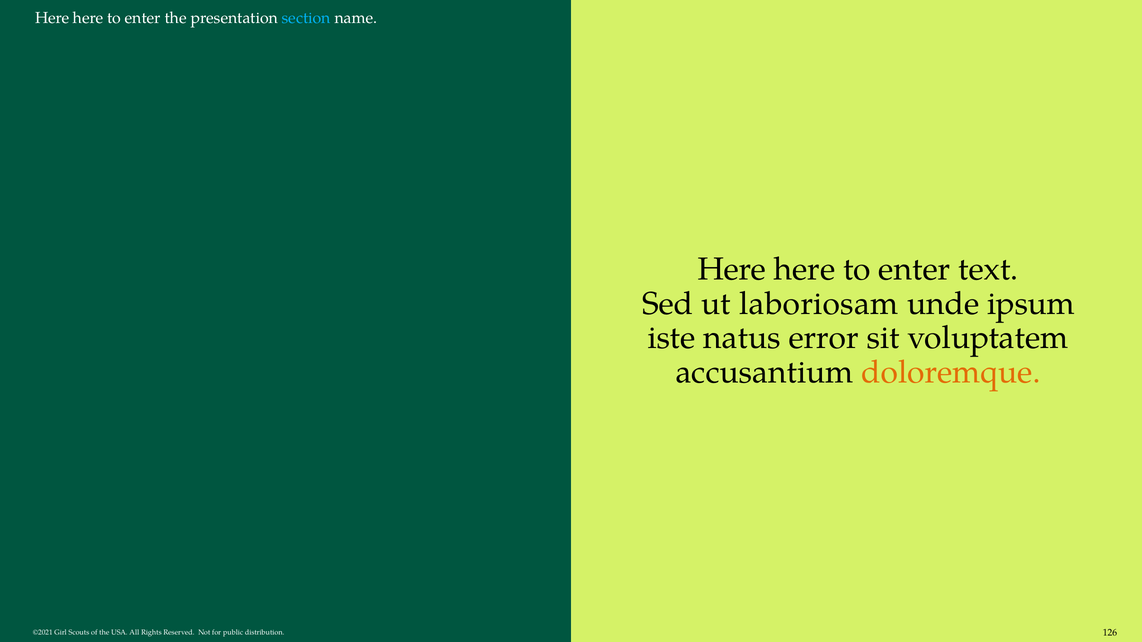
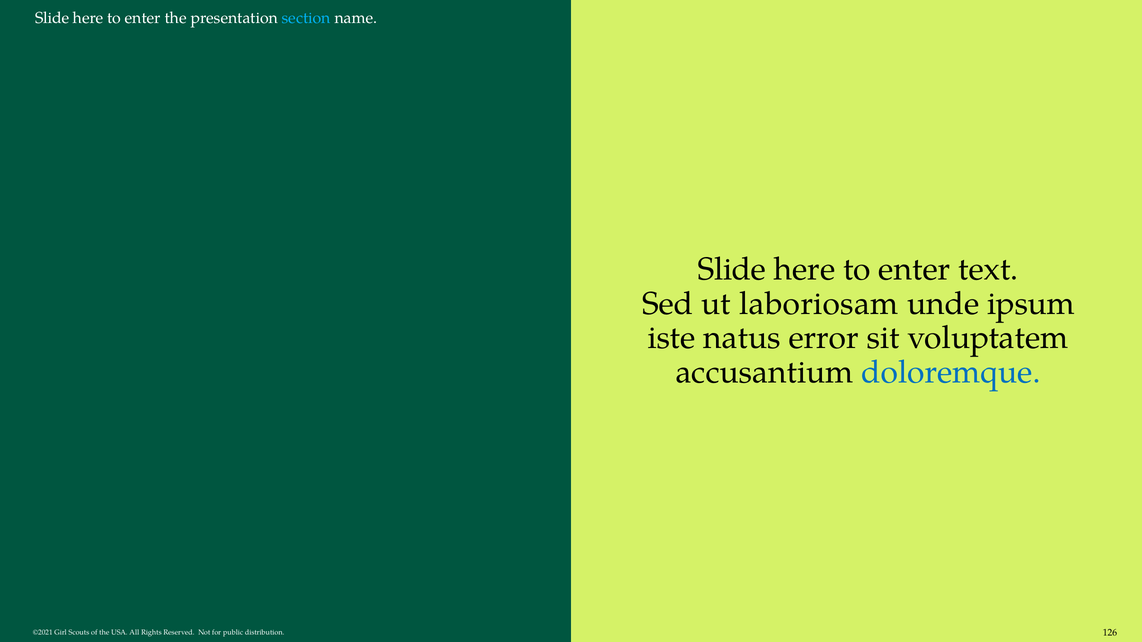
Here: Here -> Slide (52, 18)
Here: Here -> Slide (732, 270)
doloremque colour: orange -> blue (951, 372)
